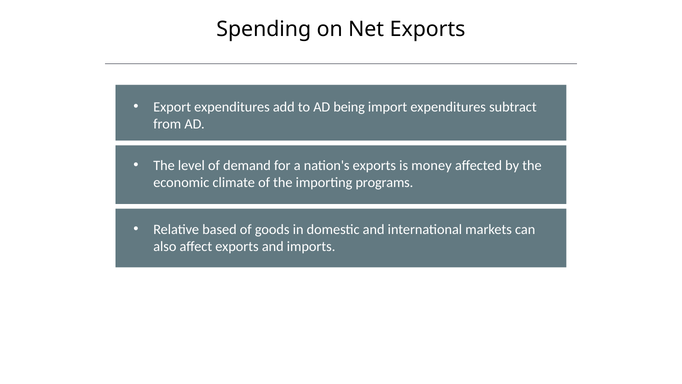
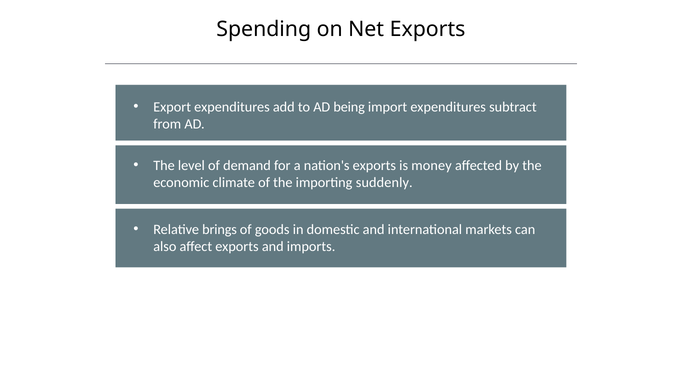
programs: programs -> suddenly (384, 182)
based: based -> brings (220, 229)
